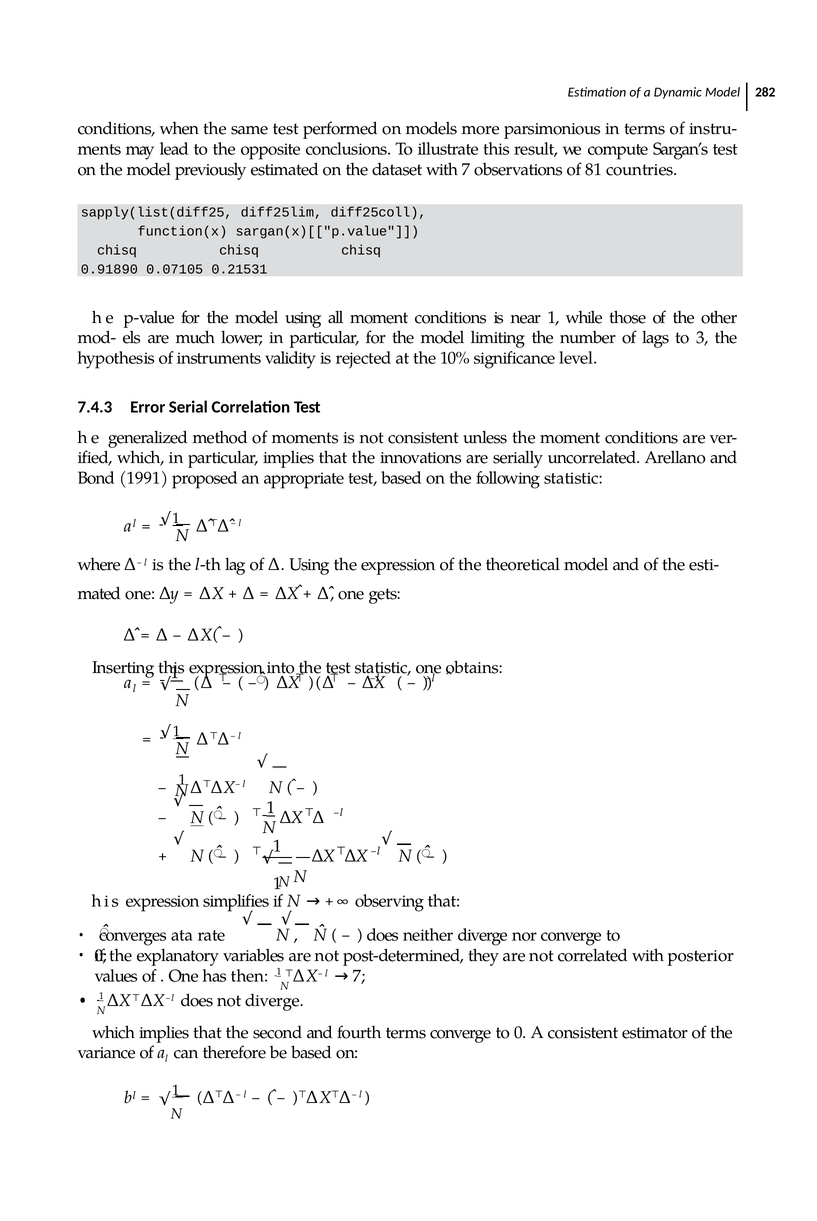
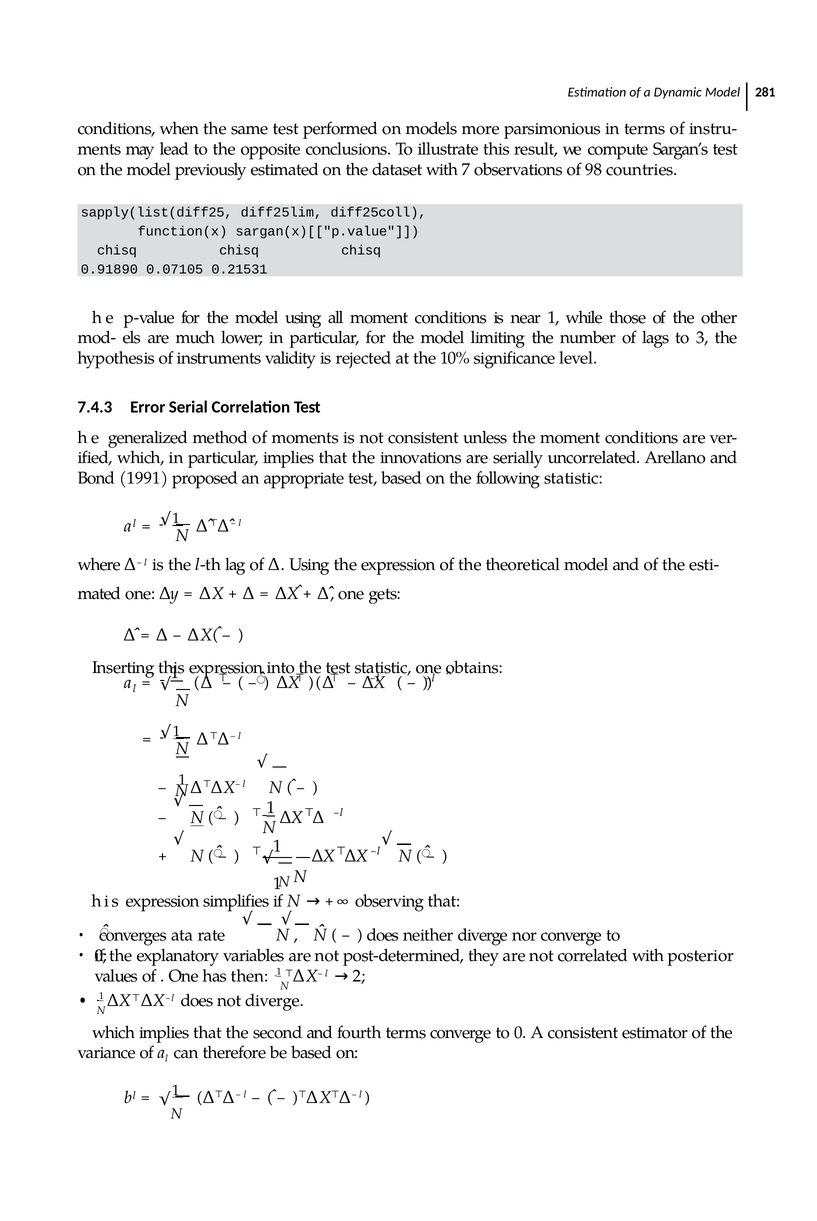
282: 282 -> 281 (765, 92)
81: 81 -> 98 (594, 169)
7: 7 -> 2 (359, 976)
